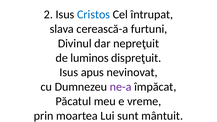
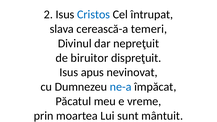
furtuni: furtuni -> temeri (149, 29)
luminos: luminos -> biruitor (89, 58)
ne-a colour: purple -> blue (121, 87)
